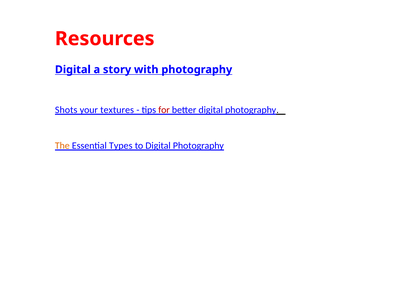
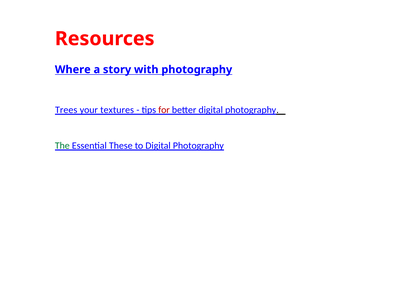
Digital: Digital -> Where (73, 70)
Shots: Shots -> Trees (66, 110)
The colour: orange -> green (62, 145)
Types: Types -> These (121, 145)
